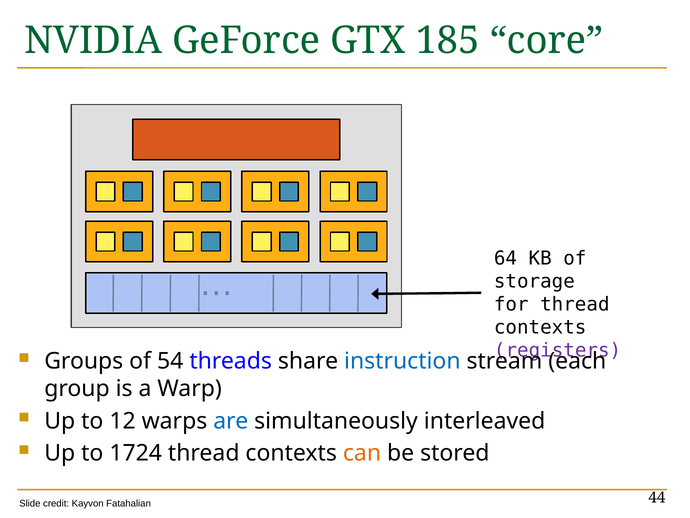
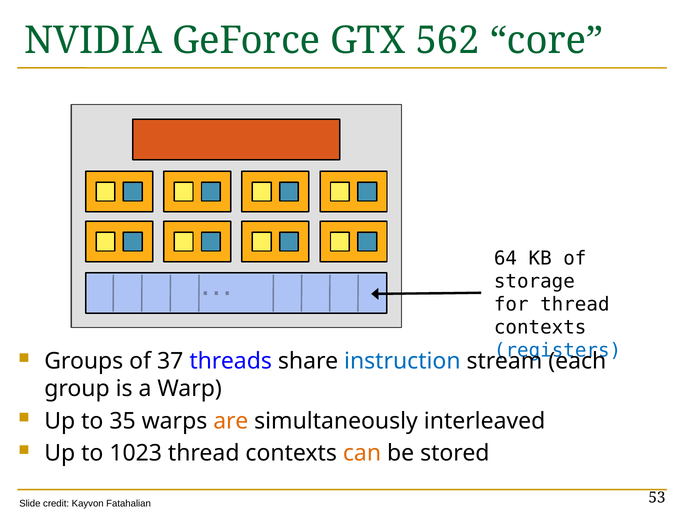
185: 185 -> 562 (448, 41)
registers colour: purple -> blue (558, 350)
54: 54 -> 37 (170, 361)
12: 12 -> 35 (123, 421)
are colour: blue -> orange (231, 421)
1724: 1724 -> 1023 (136, 453)
44: 44 -> 53 (657, 497)
